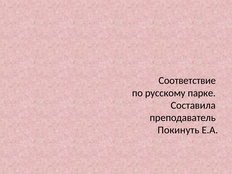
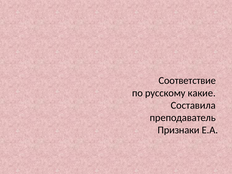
парке: парке -> какие (202, 93)
Покинуть: Покинуть -> Признаки (179, 130)
